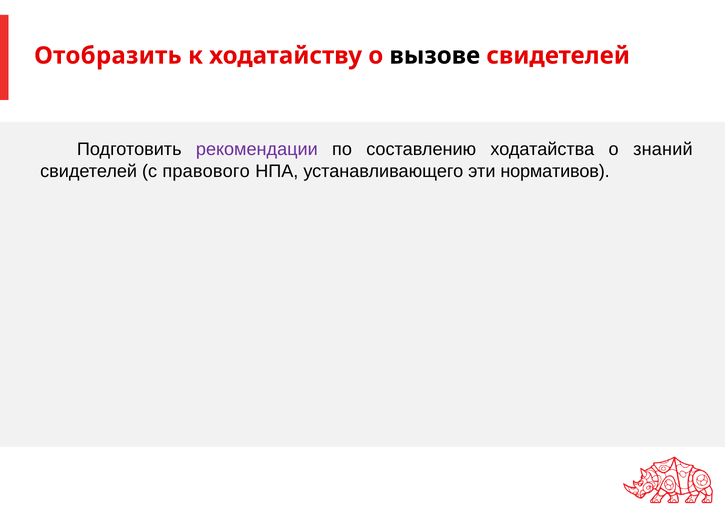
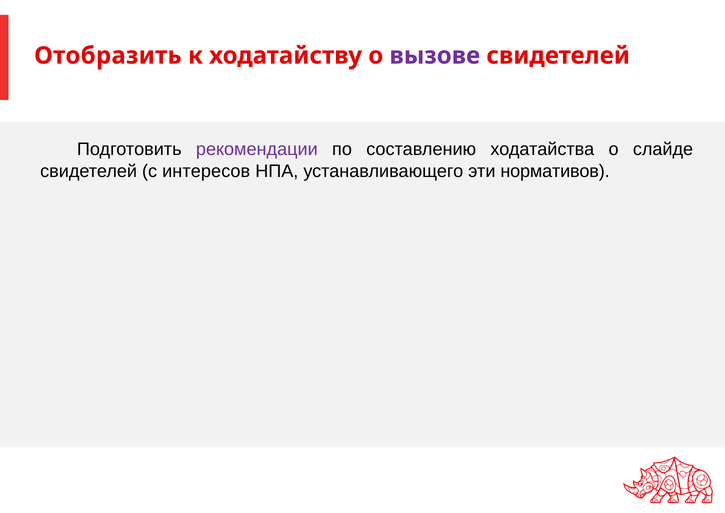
вызове colour: black -> purple (435, 56)
знаний: знаний -> слайде (663, 149)
правового: правового -> интересов (206, 171)
